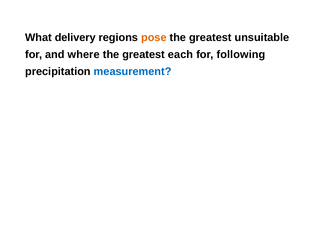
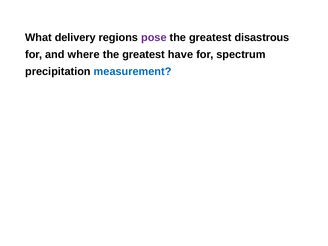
pose colour: orange -> purple (154, 38)
unsuitable: unsuitable -> disastrous (262, 38)
each: each -> have (181, 55)
following: following -> spectrum (241, 55)
